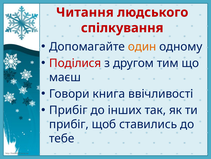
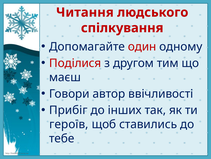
один colour: orange -> red (142, 46)
книга: книга -> автор (109, 93)
прибіг: прибіг -> героїв (69, 124)
